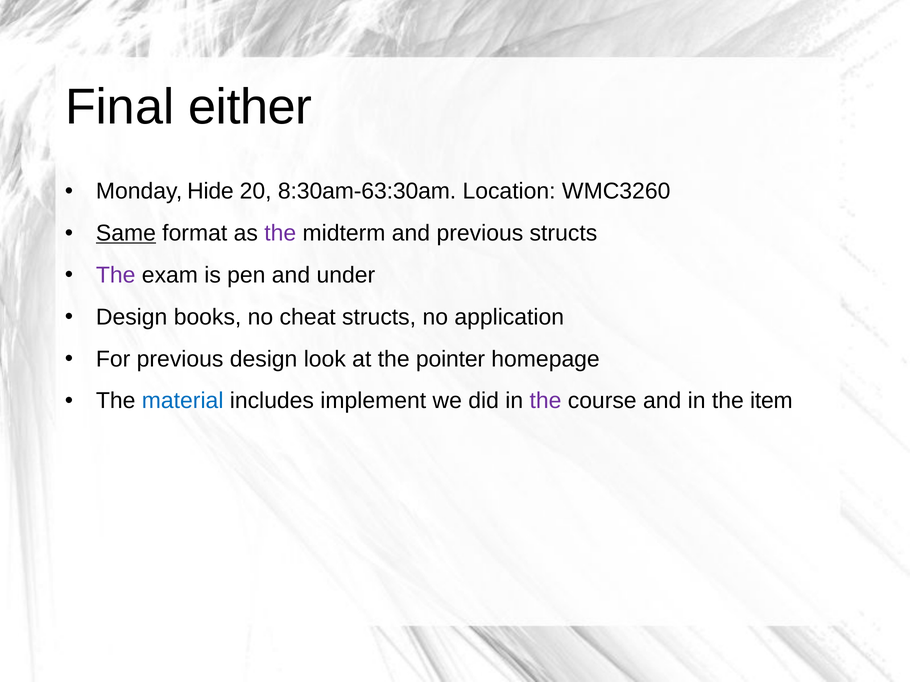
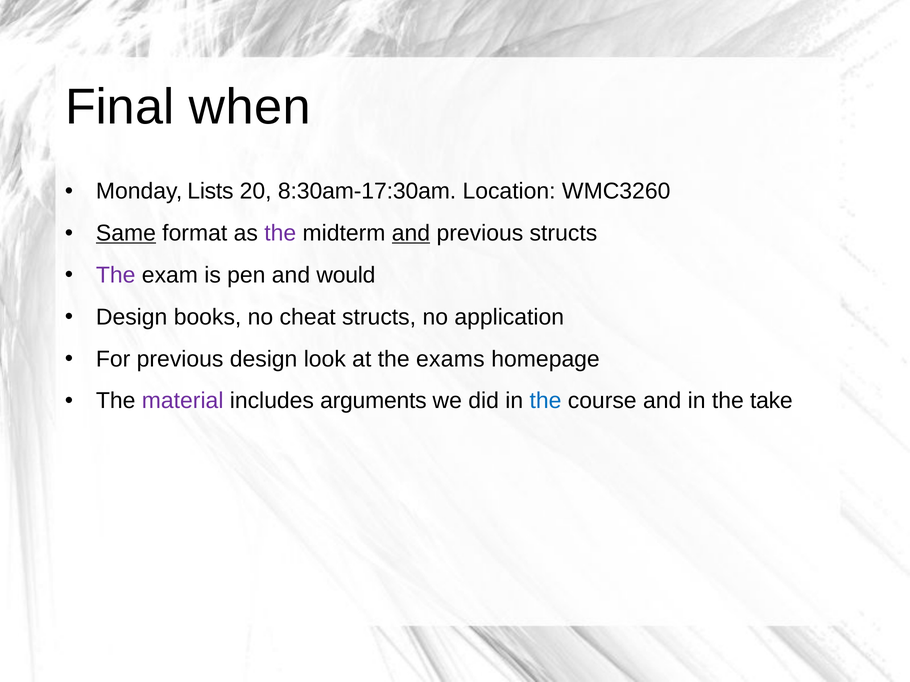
either: either -> when (250, 107)
Hide: Hide -> Lists (210, 191)
8:30am-63:30am: 8:30am-63:30am -> 8:30am-17:30am (367, 191)
and underline: none -> present (411, 233)
under: under -> would (346, 275)
pointer: pointer -> exams (450, 359)
material colour: blue -> purple (183, 401)
implement: implement -> arguments (373, 401)
the colour: purple -> blue (546, 401)
item: item -> take (771, 401)
